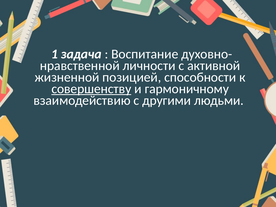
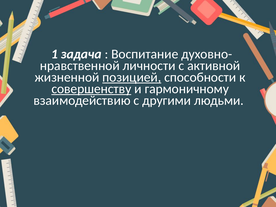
позицией underline: none -> present (132, 77)
